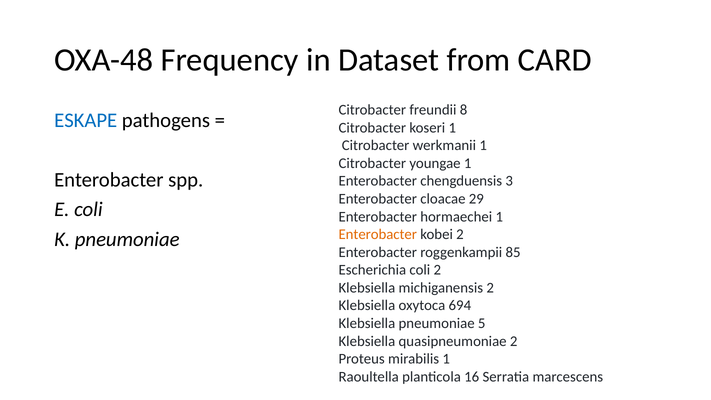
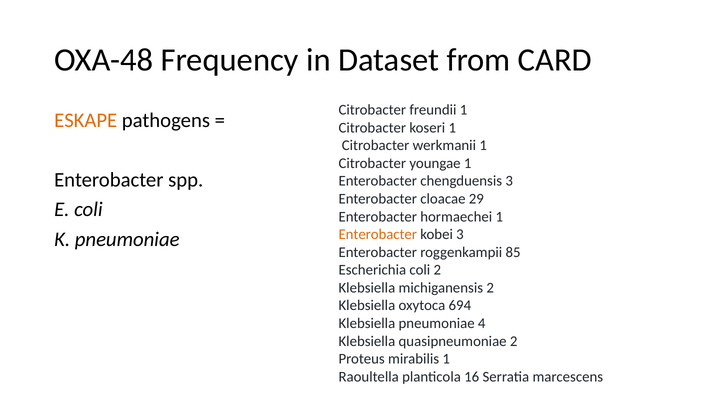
freundii 8: 8 -> 1 (464, 110)
ESKAPE colour: blue -> orange (86, 120)
kobei 2: 2 -> 3 (460, 234)
5: 5 -> 4 (482, 323)
